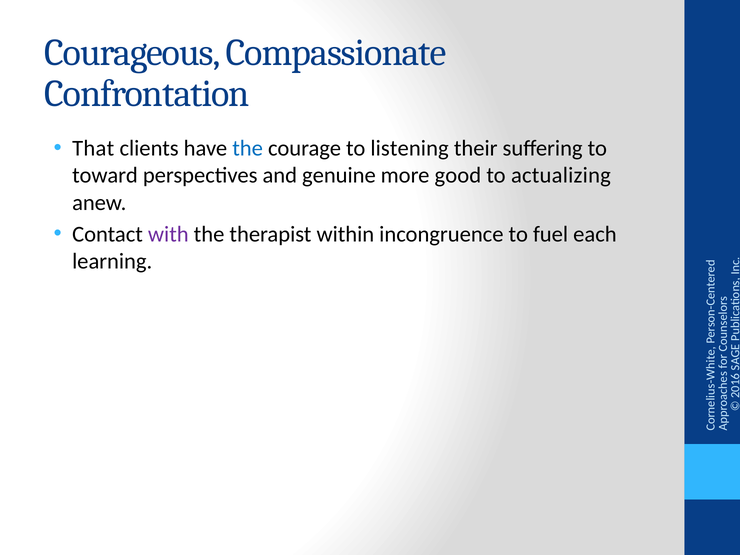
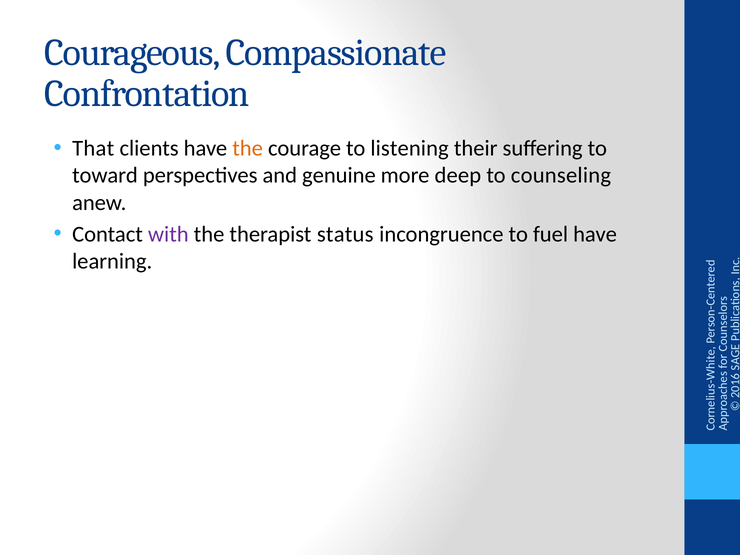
the colour: blue -> orange (248, 148)
good: good -> deep (458, 175)
actualizing: actualizing -> counseling (561, 175)
within: within -> status (345, 234)
fuel each: each -> have (595, 234)
